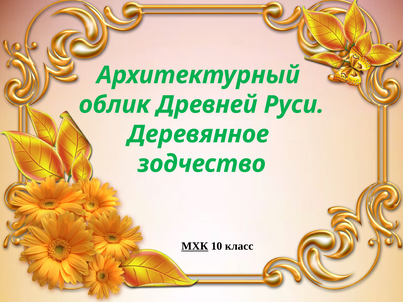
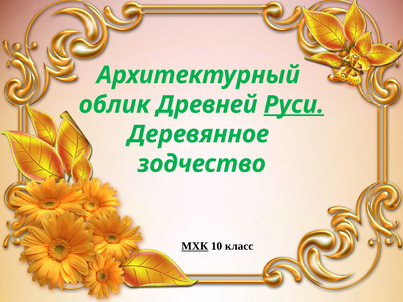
Руси underline: none -> present (294, 105)
